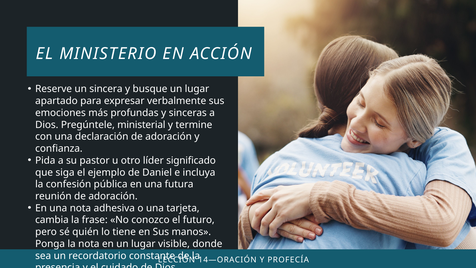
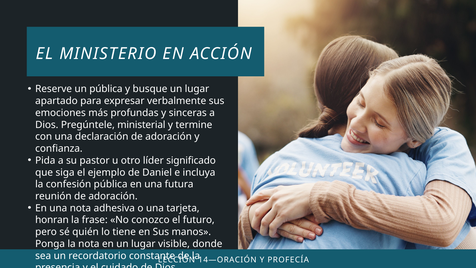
un sincera: sincera -> pública (106, 89)
cambia: cambia -> honran (52, 220)
